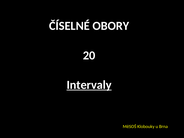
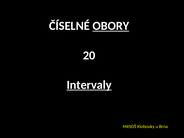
OBORY underline: none -> present (111, 26)
